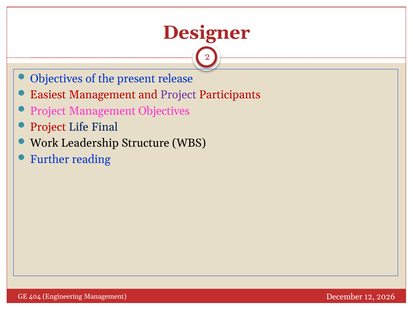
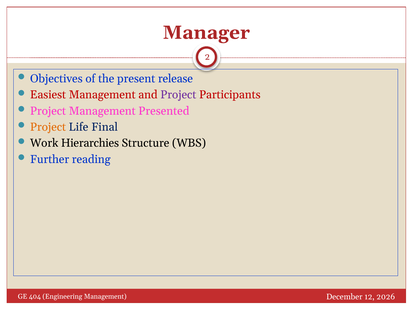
Designer: Designer -> Manager (206, 33)
Management Objectives: Objectives -> Presented (164, 111)
Project colour: red -> orange (48, 127)
Leadership: Leadership -> Hierarchies (90, 143)
